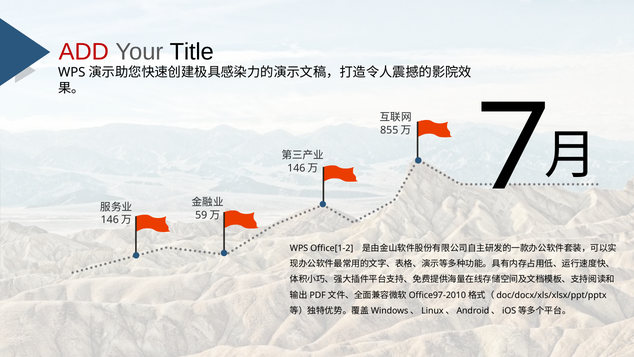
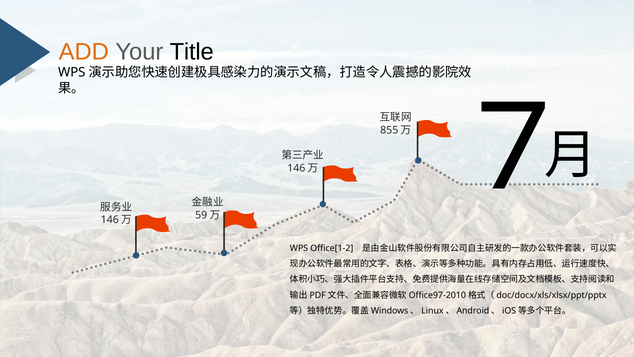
ADD colour: red -> orange (84, 52)
